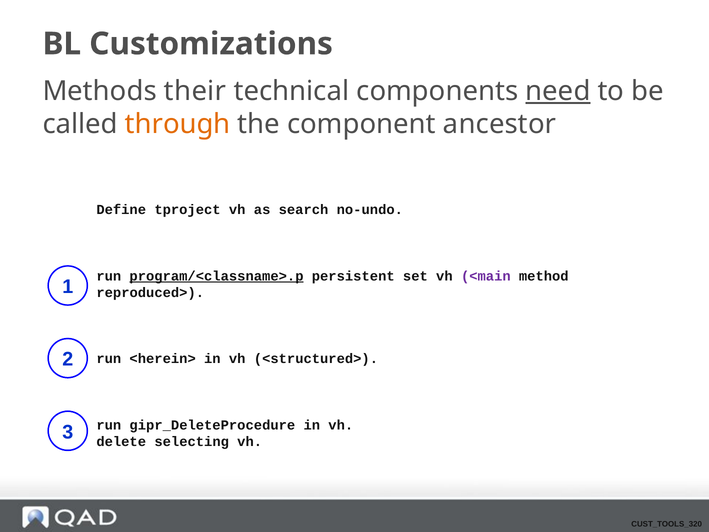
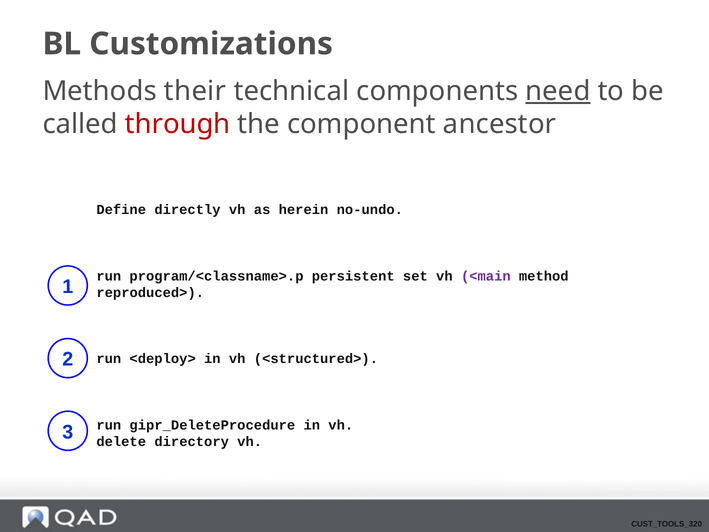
through colour: orange -> red (178, 124)
tproject: tproject -> directly (187, 210)
search: search -> herein (304, 210)
program/<classname>.p underline: present -> none (217, 276)
<herein>: <herein> -> <deploy> (163, 359)
selecting: selecting -> directory (192, 441)
